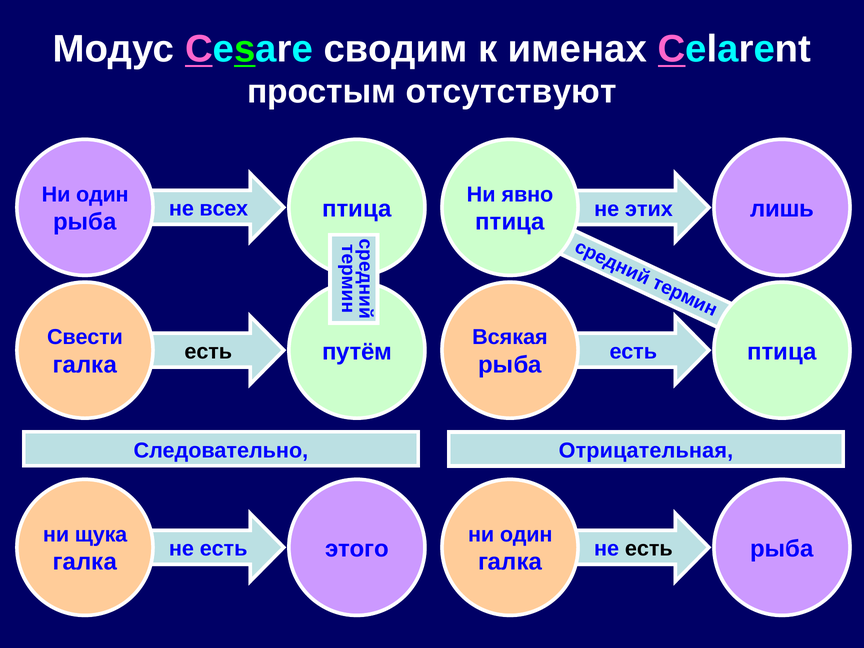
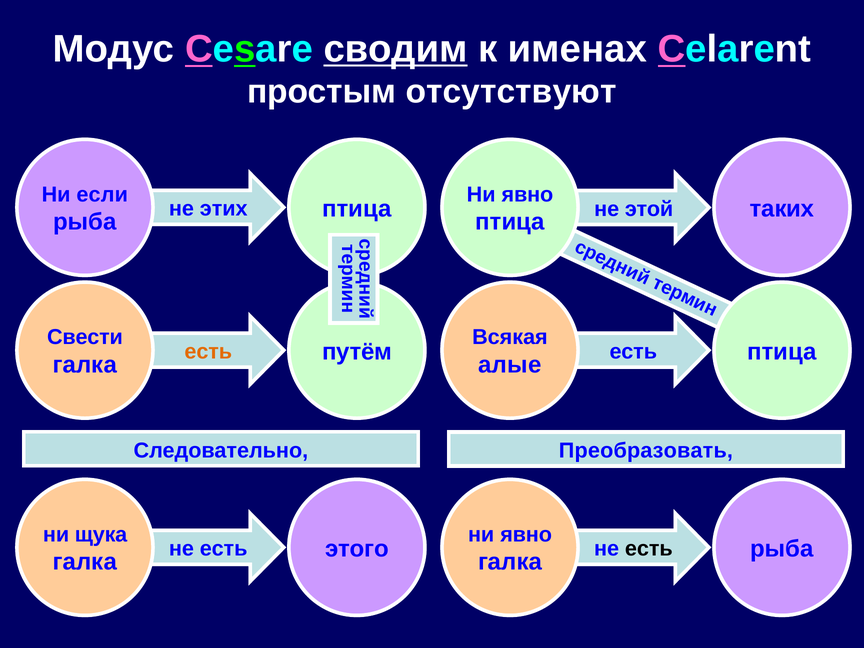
сводим underline: none -> present (395, 49)
один: один -> если (102, 194)
лишь: лишь -> таких (782, 209)
всех: всех -> этих (224, 209)
этих: этих -> этой (649, 209)
есть colour: black -> orange (208, 352)
рыба: рыба -> алые (510, 365)
Отрицательная: Отрицательная -> Преобразовать (646, 451)
один: один -> явно (526, 534)
